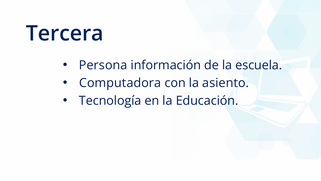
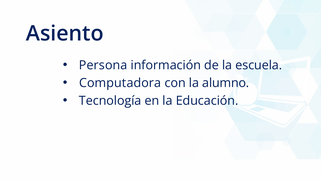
Tercera: Tercera -> Asiento (65, 33)
asiento: asiento -> alumno (226, 83)
